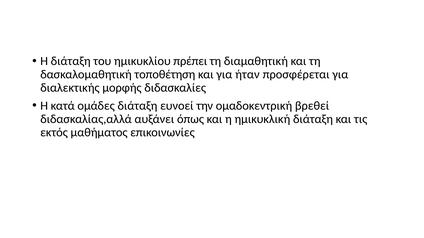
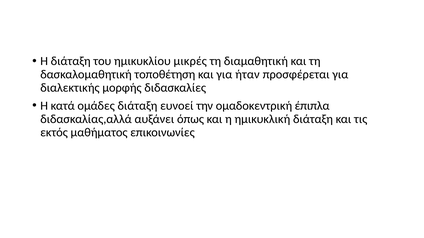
πρέπει: πρέπει -> μικρές (190, 61)
βρεθεί: βρεθεί -> έπιπλα (312, 106)
